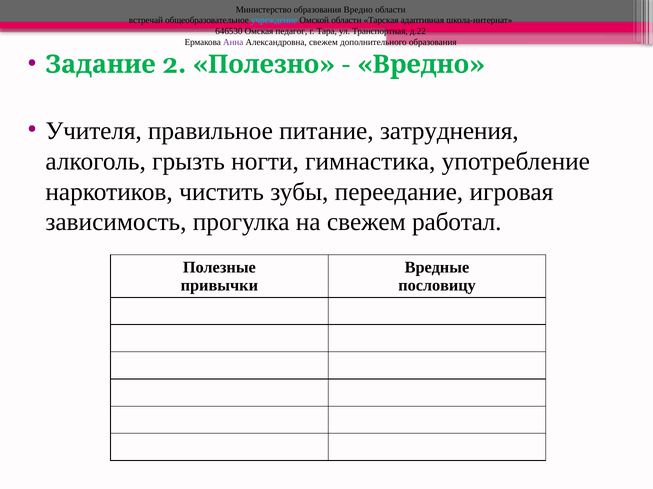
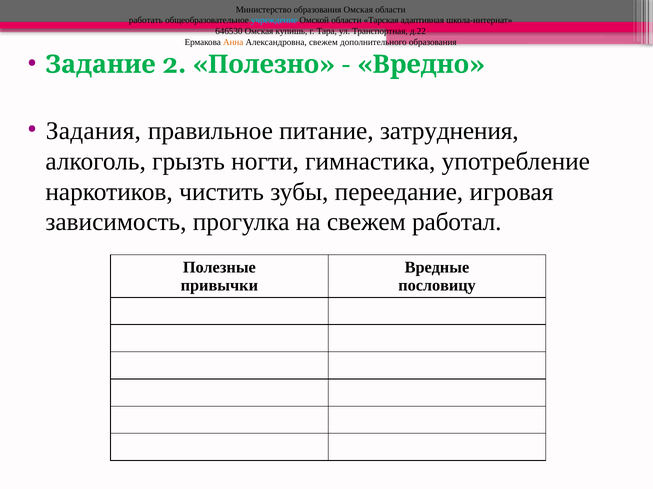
образования Вредно: Вредно -> Омская (358, 10)
встречай: встречай -> работать (146, 20)
педагог: педагог -> купишь (291, 31)
Анна colour: purple -> orange (233, 42)
Учителя: Учителя -> Задания (93, 131)
